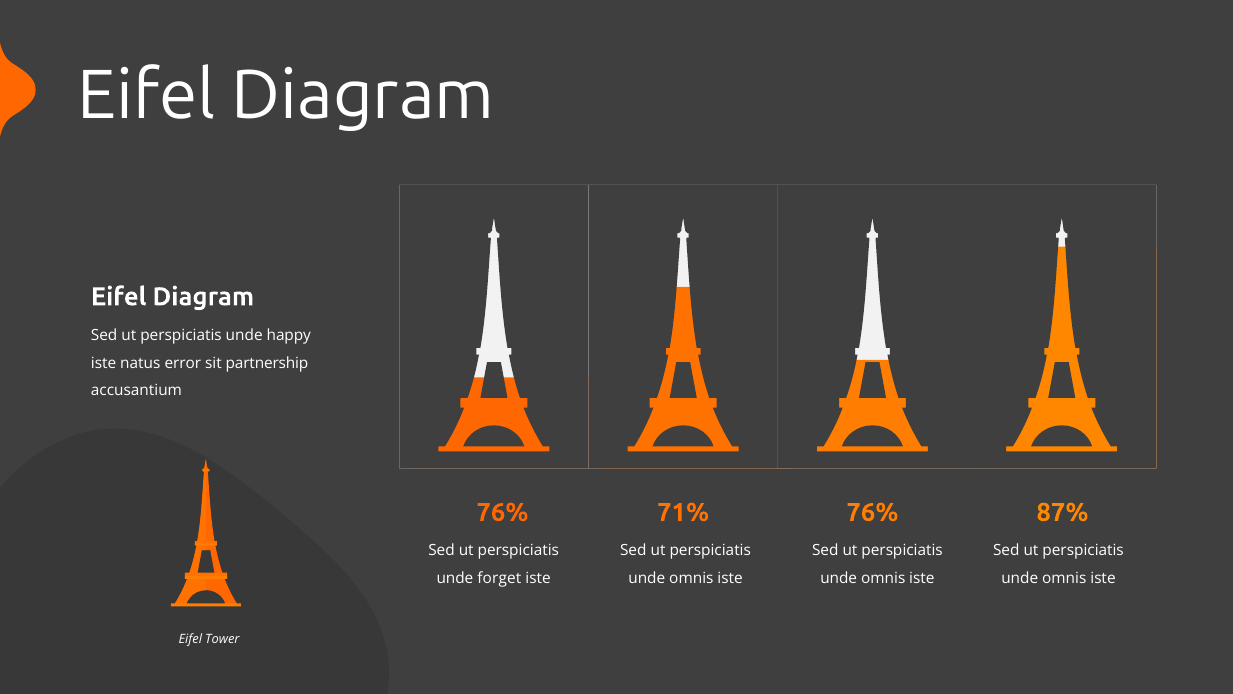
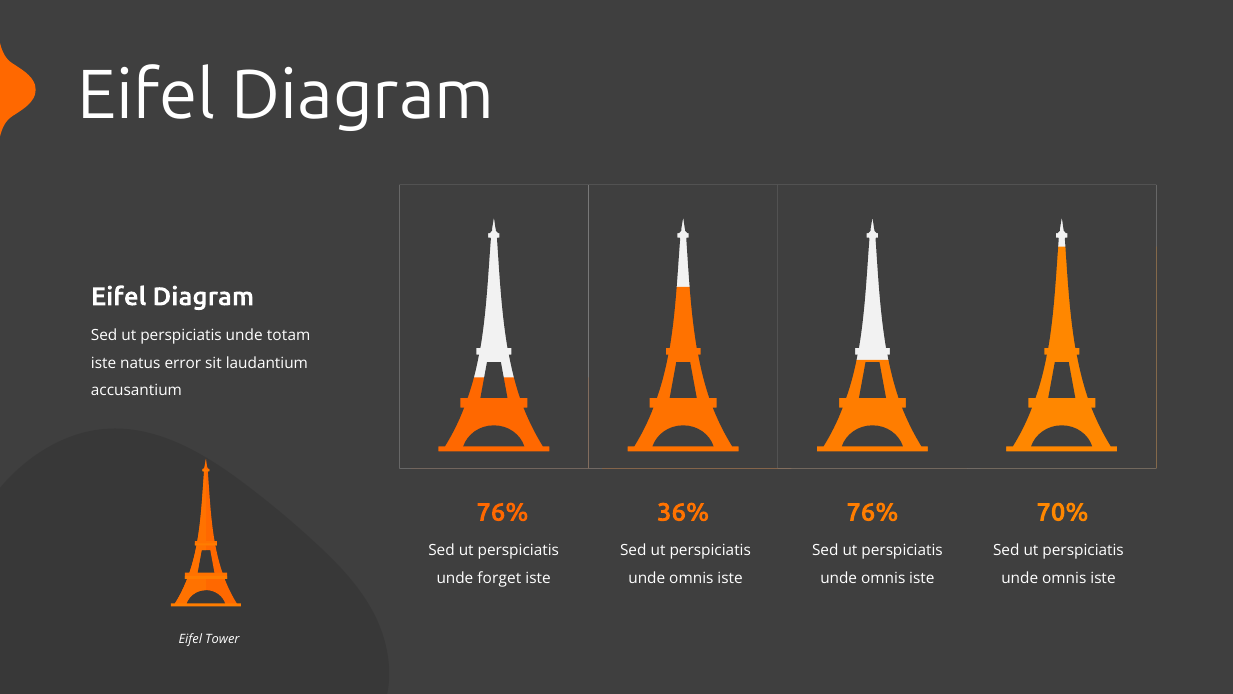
happy: happy -> totam (289, 335)
partnership: partnership -> laudantium (267, 363)
71%: 71% -> 36% (683, 512)
87%: 87% -> 70% (1062, 512)
